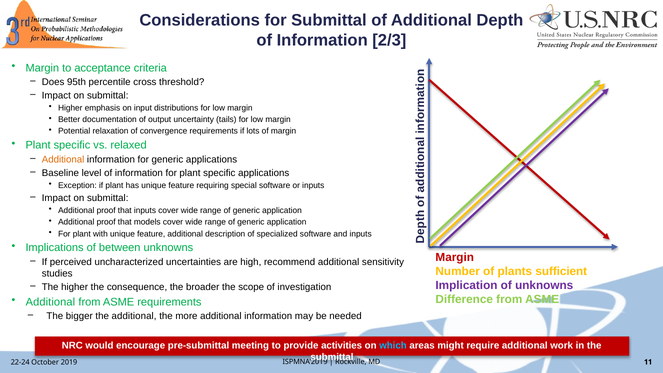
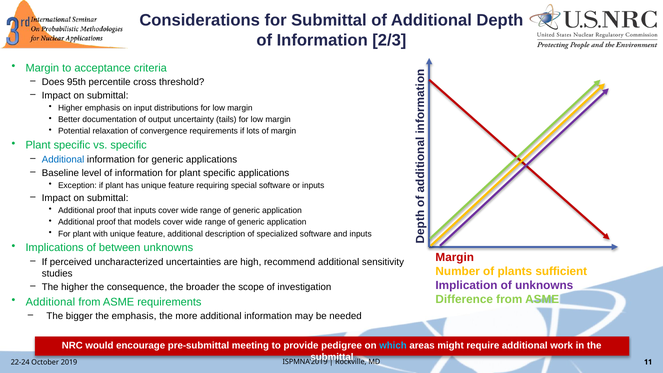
vs relaxed: relaxed -> specific (129, 145)
Additional colour: orange -> blue (63, 160)
the additional: additional -> emphasis (134, 316)
activities: activities -> pedigree (342, 345)
